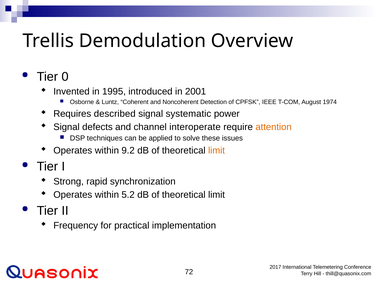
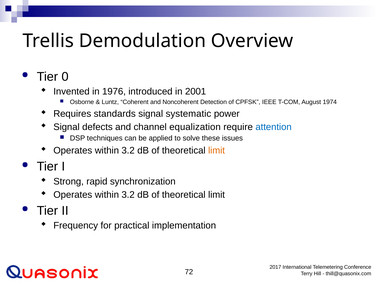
1995: 1995 -> 1976 (114, 91)
described: described -> standards (115, 113)
interoperate: interoperate -> equalization (195, 127)
attention colour: orange -> blue (274, 127)
9.2: 9.2 -> 3.2 (128, 150)
5.2: 5.2 -> 3.2 (128, 194)
